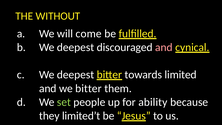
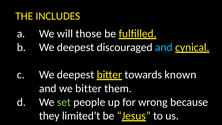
WITHOUT: WITHOUT -> INCLUDES (58, 16)
come: come -> those (89, 34)
and colour: pink -> light blue (164, 47)
limited: limited -> known (181, 75)
ability: ability -> wrong (153, 102)
